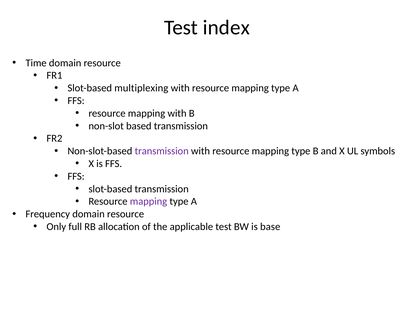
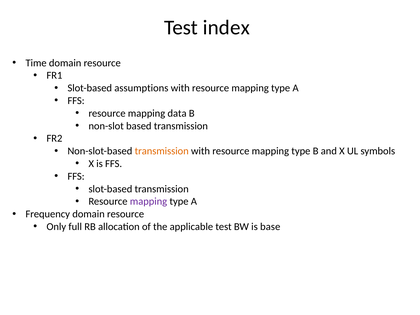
multiplexing: multiplexing -> assumptions (141, 88)
mapping with: with -> data (177, 113)
transmission colour: purple -> orange (162, 151)
